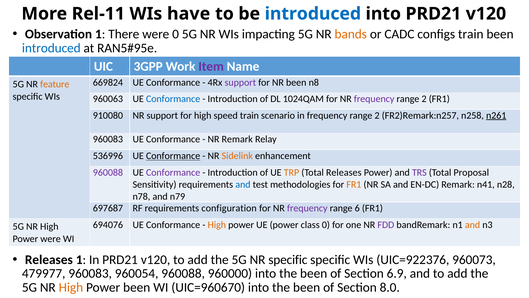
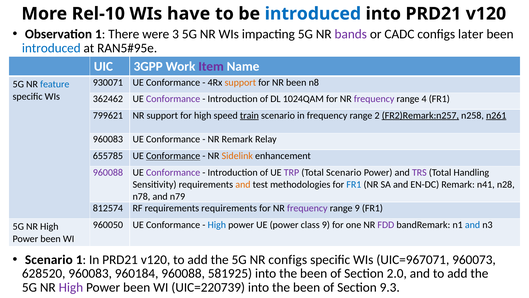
Rel-11: Rel-11 -> Rel-10 (98, 14)
were 0: 0 -> 3 (176, 34)
bands colour: orange -> purple (351, 34)
configs train: train -> later (471, 34)
669824: 669824 -> 930071 (108, 82)
support colour: purple -> orange (240, 82)
feature colour: orange -> blue (55, 84)
960063: 960063 -> 362462 (108, 99)
Conformance colour: blue -> purple (173, 99)
2: 2 -> 4 (424, 99)
910080: 910080 -> 799621 (108, 115)
train underline: none -> present (249, 115)
FR2)Remark:n257 underline: none -> present (420, 115)
536996: 536996 -> 655785 (108, 156)
TRP colour: orange -> purple (291, 172)
Total Releases: Releases -> Scenario (344, 172)
Proposal: Proposal -> Handling (471, 172)
and colour: blue -> orange (243, 184)
FR1 colour: orange -> blue (354, 184)
697687: 697687 -> 812574 (108, 208)
requirements configuration: configuration -> requirements (229, 208)
range 6: 6 -> 9 (357, 208)
694076: 694076 -> 960050 (108, 224)
High colour: orange -> blue (217, 224)
class 0: 0 -> 9 (326, 224)
and colour: orange -> blue (473, 224)
were: were -> been (51, 239)
Releases: Releases -> Scenario (49, 260)
NR specific: specific -> configs (288, 260)
UIC=922376: UIC=922376 -> UIC=967071 (413, 260)
479977: 479977 -> 628520 (44, 273)
960054: 960054 -> 960184 (137, 273)
960000: 960000 -> 581925 (230, 273)
6.9: 6.9 -> 2.0 (397, 273)
High colour: orange -> purple (71, 287)
UIC=960670: UIC=960670 -> UIC=220739 (208, 287)
8.0: 8.0 -> 9.3 (390, 287)
